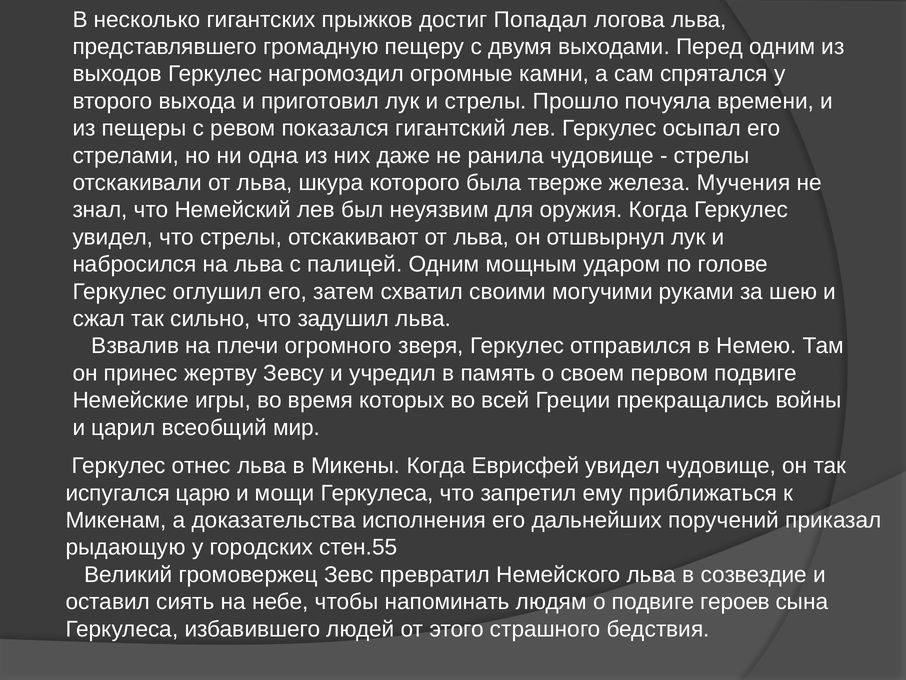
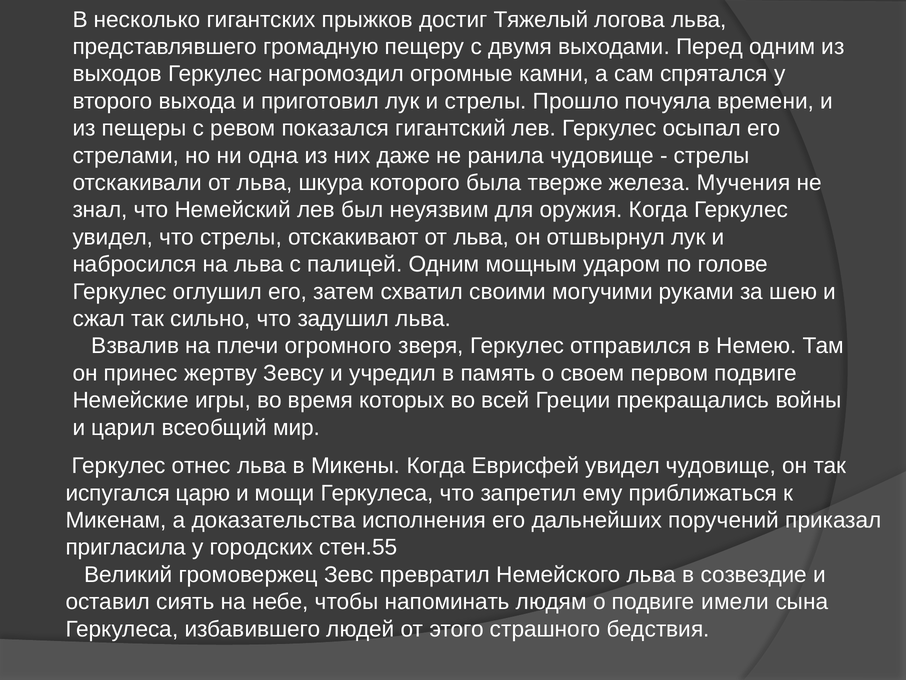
Попадал: Попадал -> Тяжелый (541, 20)
рыдающую: рыдающую -> пригласила (126, 547)
героев: героев -> имели (735, 601)
